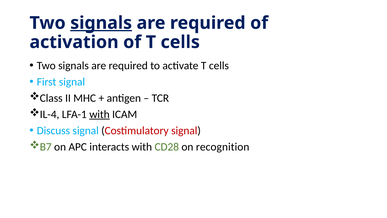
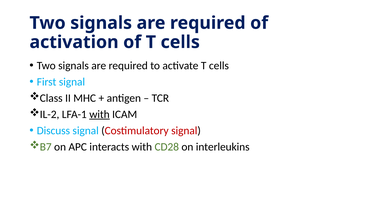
signals underline: present -> none (101, 23)
IL-4: IL-4 -> IL-2 (50, 114)
recognition: recognition -> interleukins (223, 147)
